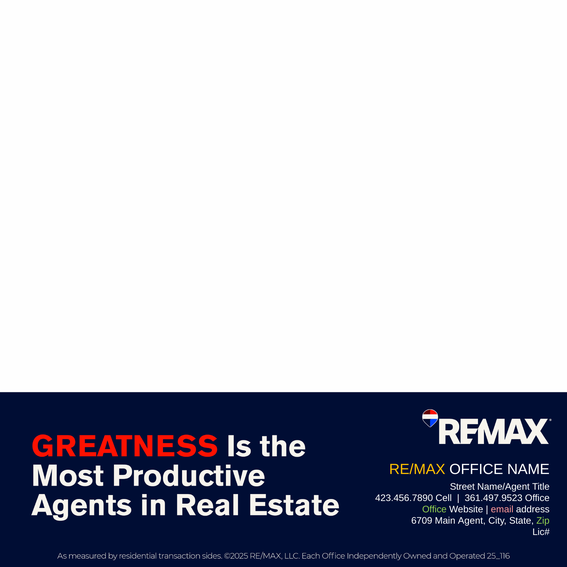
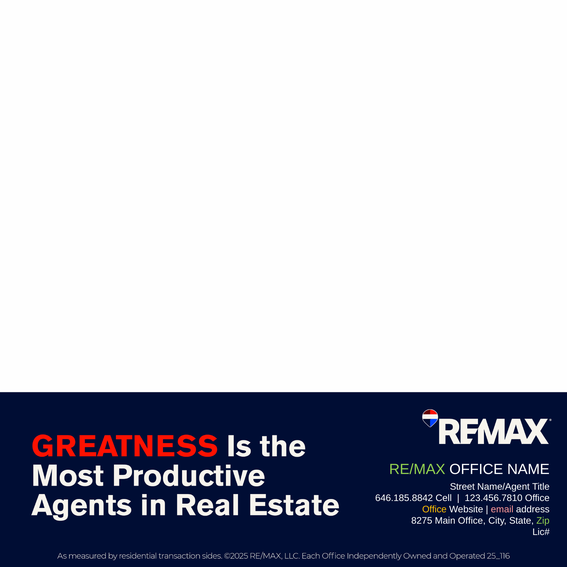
RE/MAX colour: yellow -> light green (417, 469)
423.456.7890: 423.456.7890 -> 646.185.8842 (404, 498)
361.497.9523: 361.497.9523 -> 123.456.7810 (494, 498)
Office colour: light green -> yellow (434, 509)
6709: 6709 -> 8275 (422, 521)
Main Agent: Agent -> Office (472, 521)
